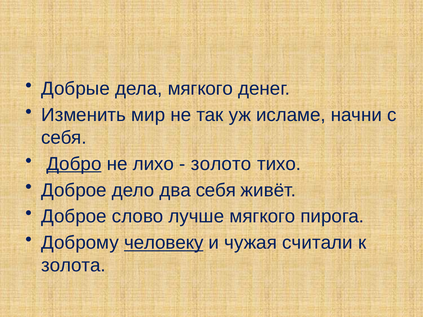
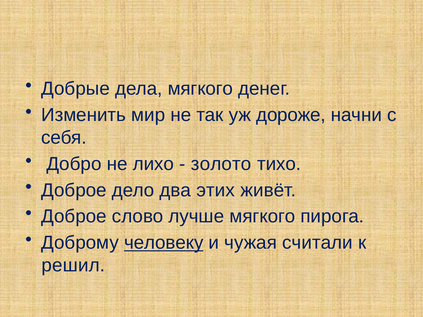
исламе: исламе -> дороже (291, 115)
Добро underline: present -> none (74, 164)
два себя: себя -> этих (216, 190)
золота: золота -> решил (73, 266)
